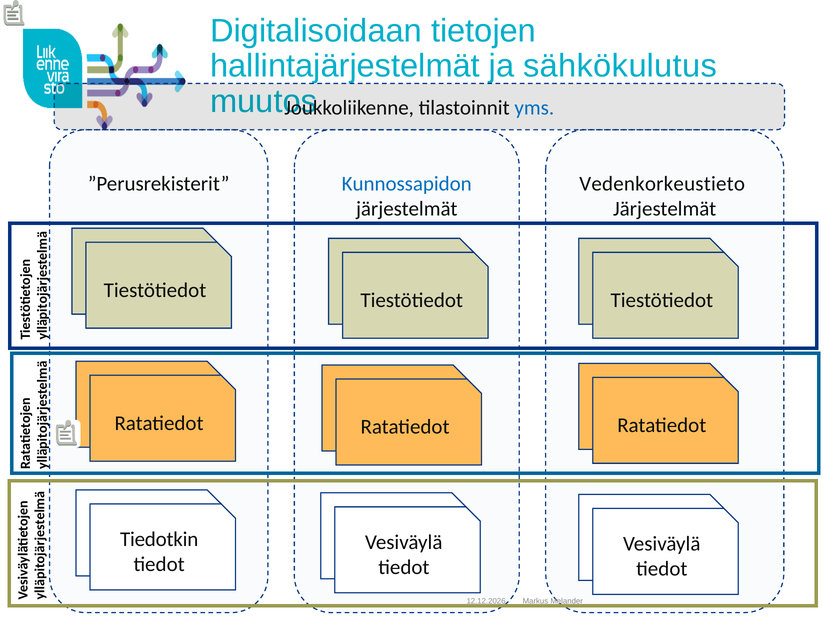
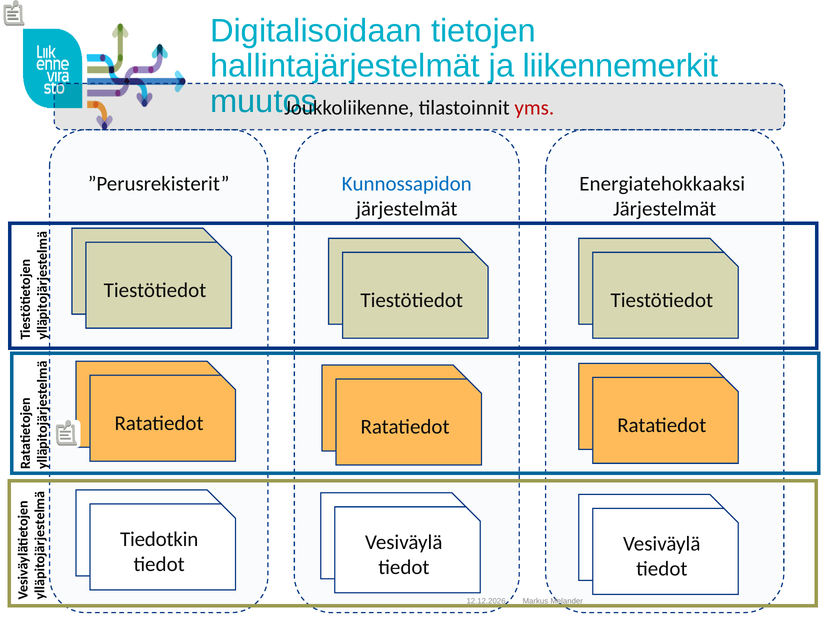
sähkökulutus: sähkökulutus -> liikennemerkit (620, 66)
yms colour: blue -> red (534, 108)
Vedenkorkeustieto: Vedenkorkeustieto -> Energiatehokkaaksi (662, 184)
